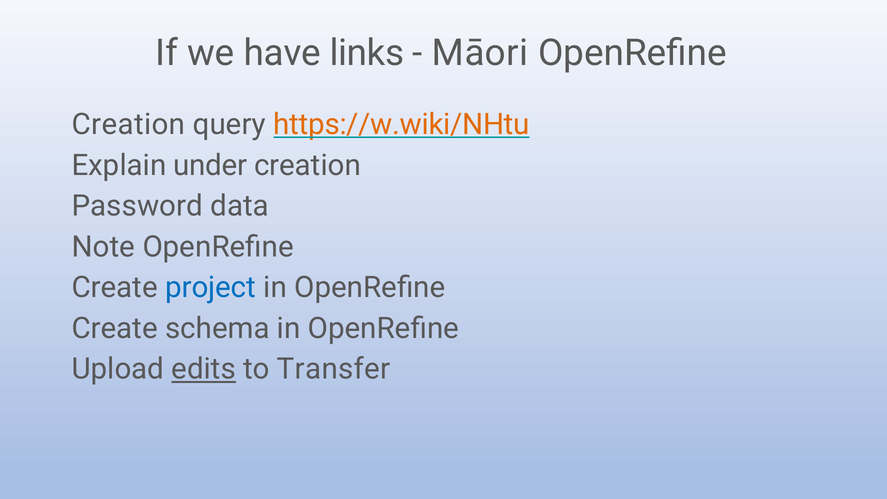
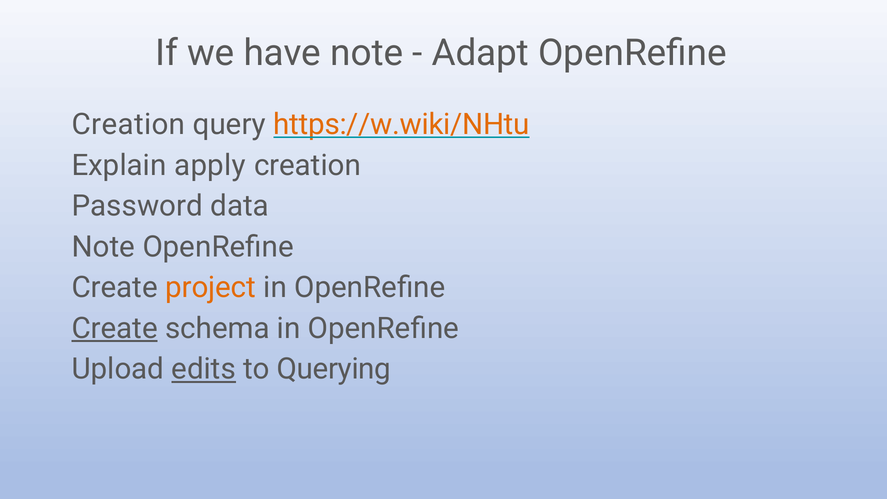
have links: links -> note (367, 53)
Māori: Māori -> Adapt (480, 53)
under: under -> apply (210, 165)
project colour: blue -> orange (211, 288)
Create underline: none -> present (115, 328)
Transfer: Transfer -> Querying (334, 369)
